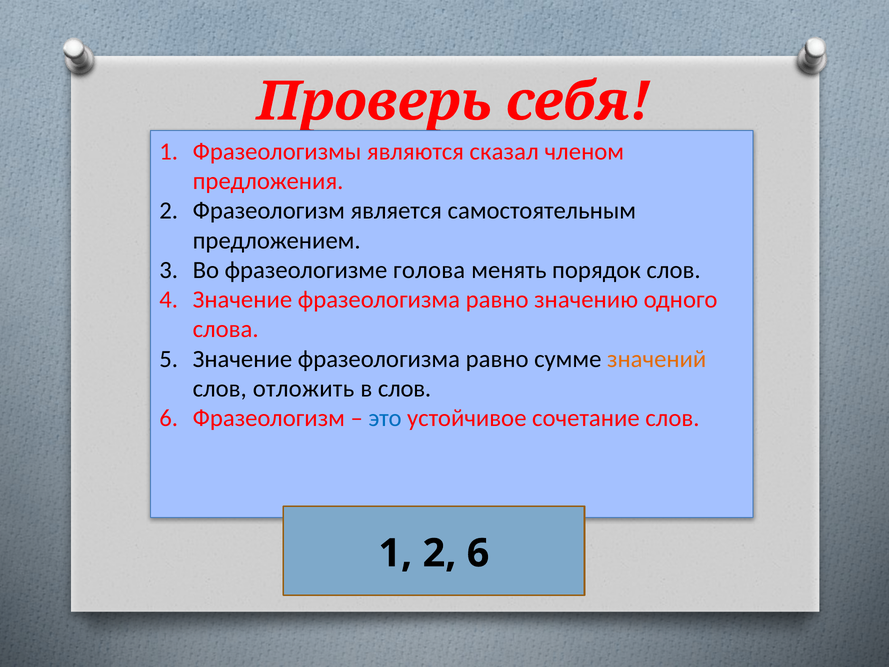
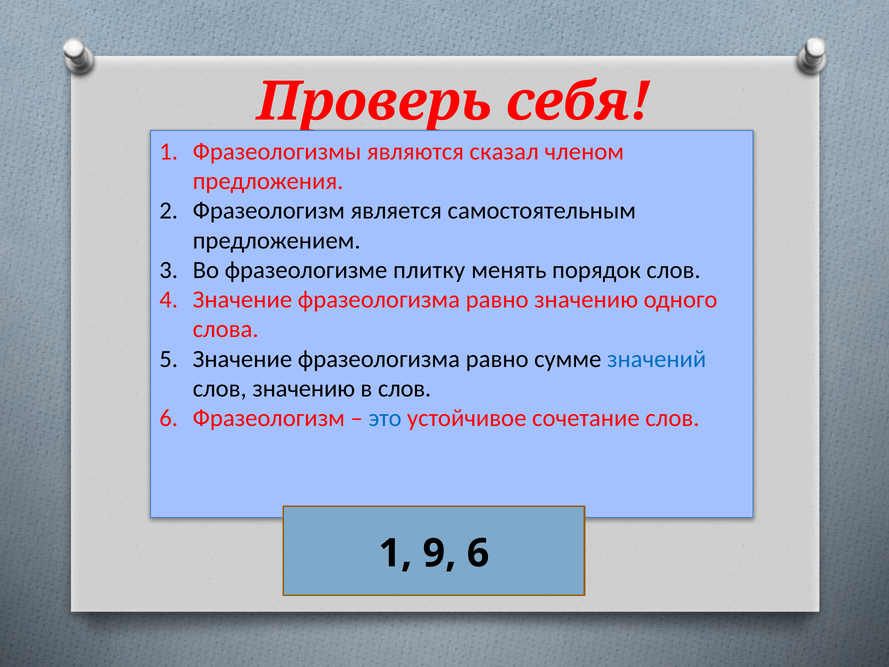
голова: голова -> плитку (429, 270)
значений colour: orange -> blue (657, 359)
слов отложить: отложить -> значению (304, 389)
1 2: 2 -> 9 (440, 553)
